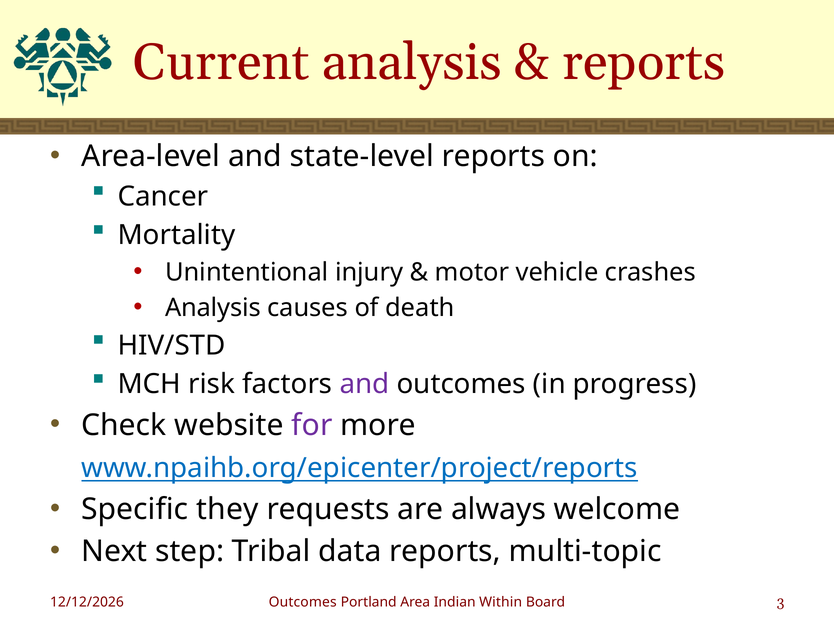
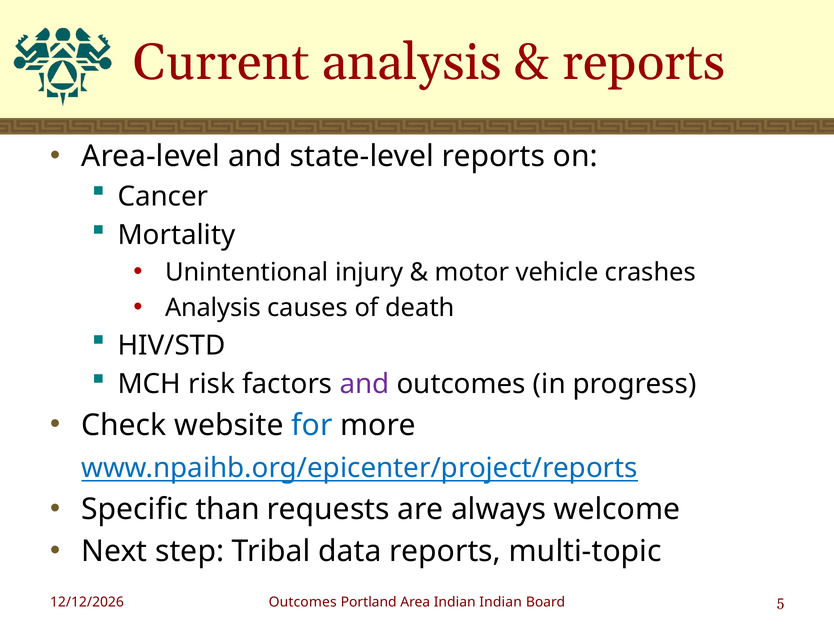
for colour: purple -> blue (312, 425)
they: they -> than (228, 510)
Indian Within: Within -> Indian (501, 603)
3: 3 -> 5 (781, 603)
